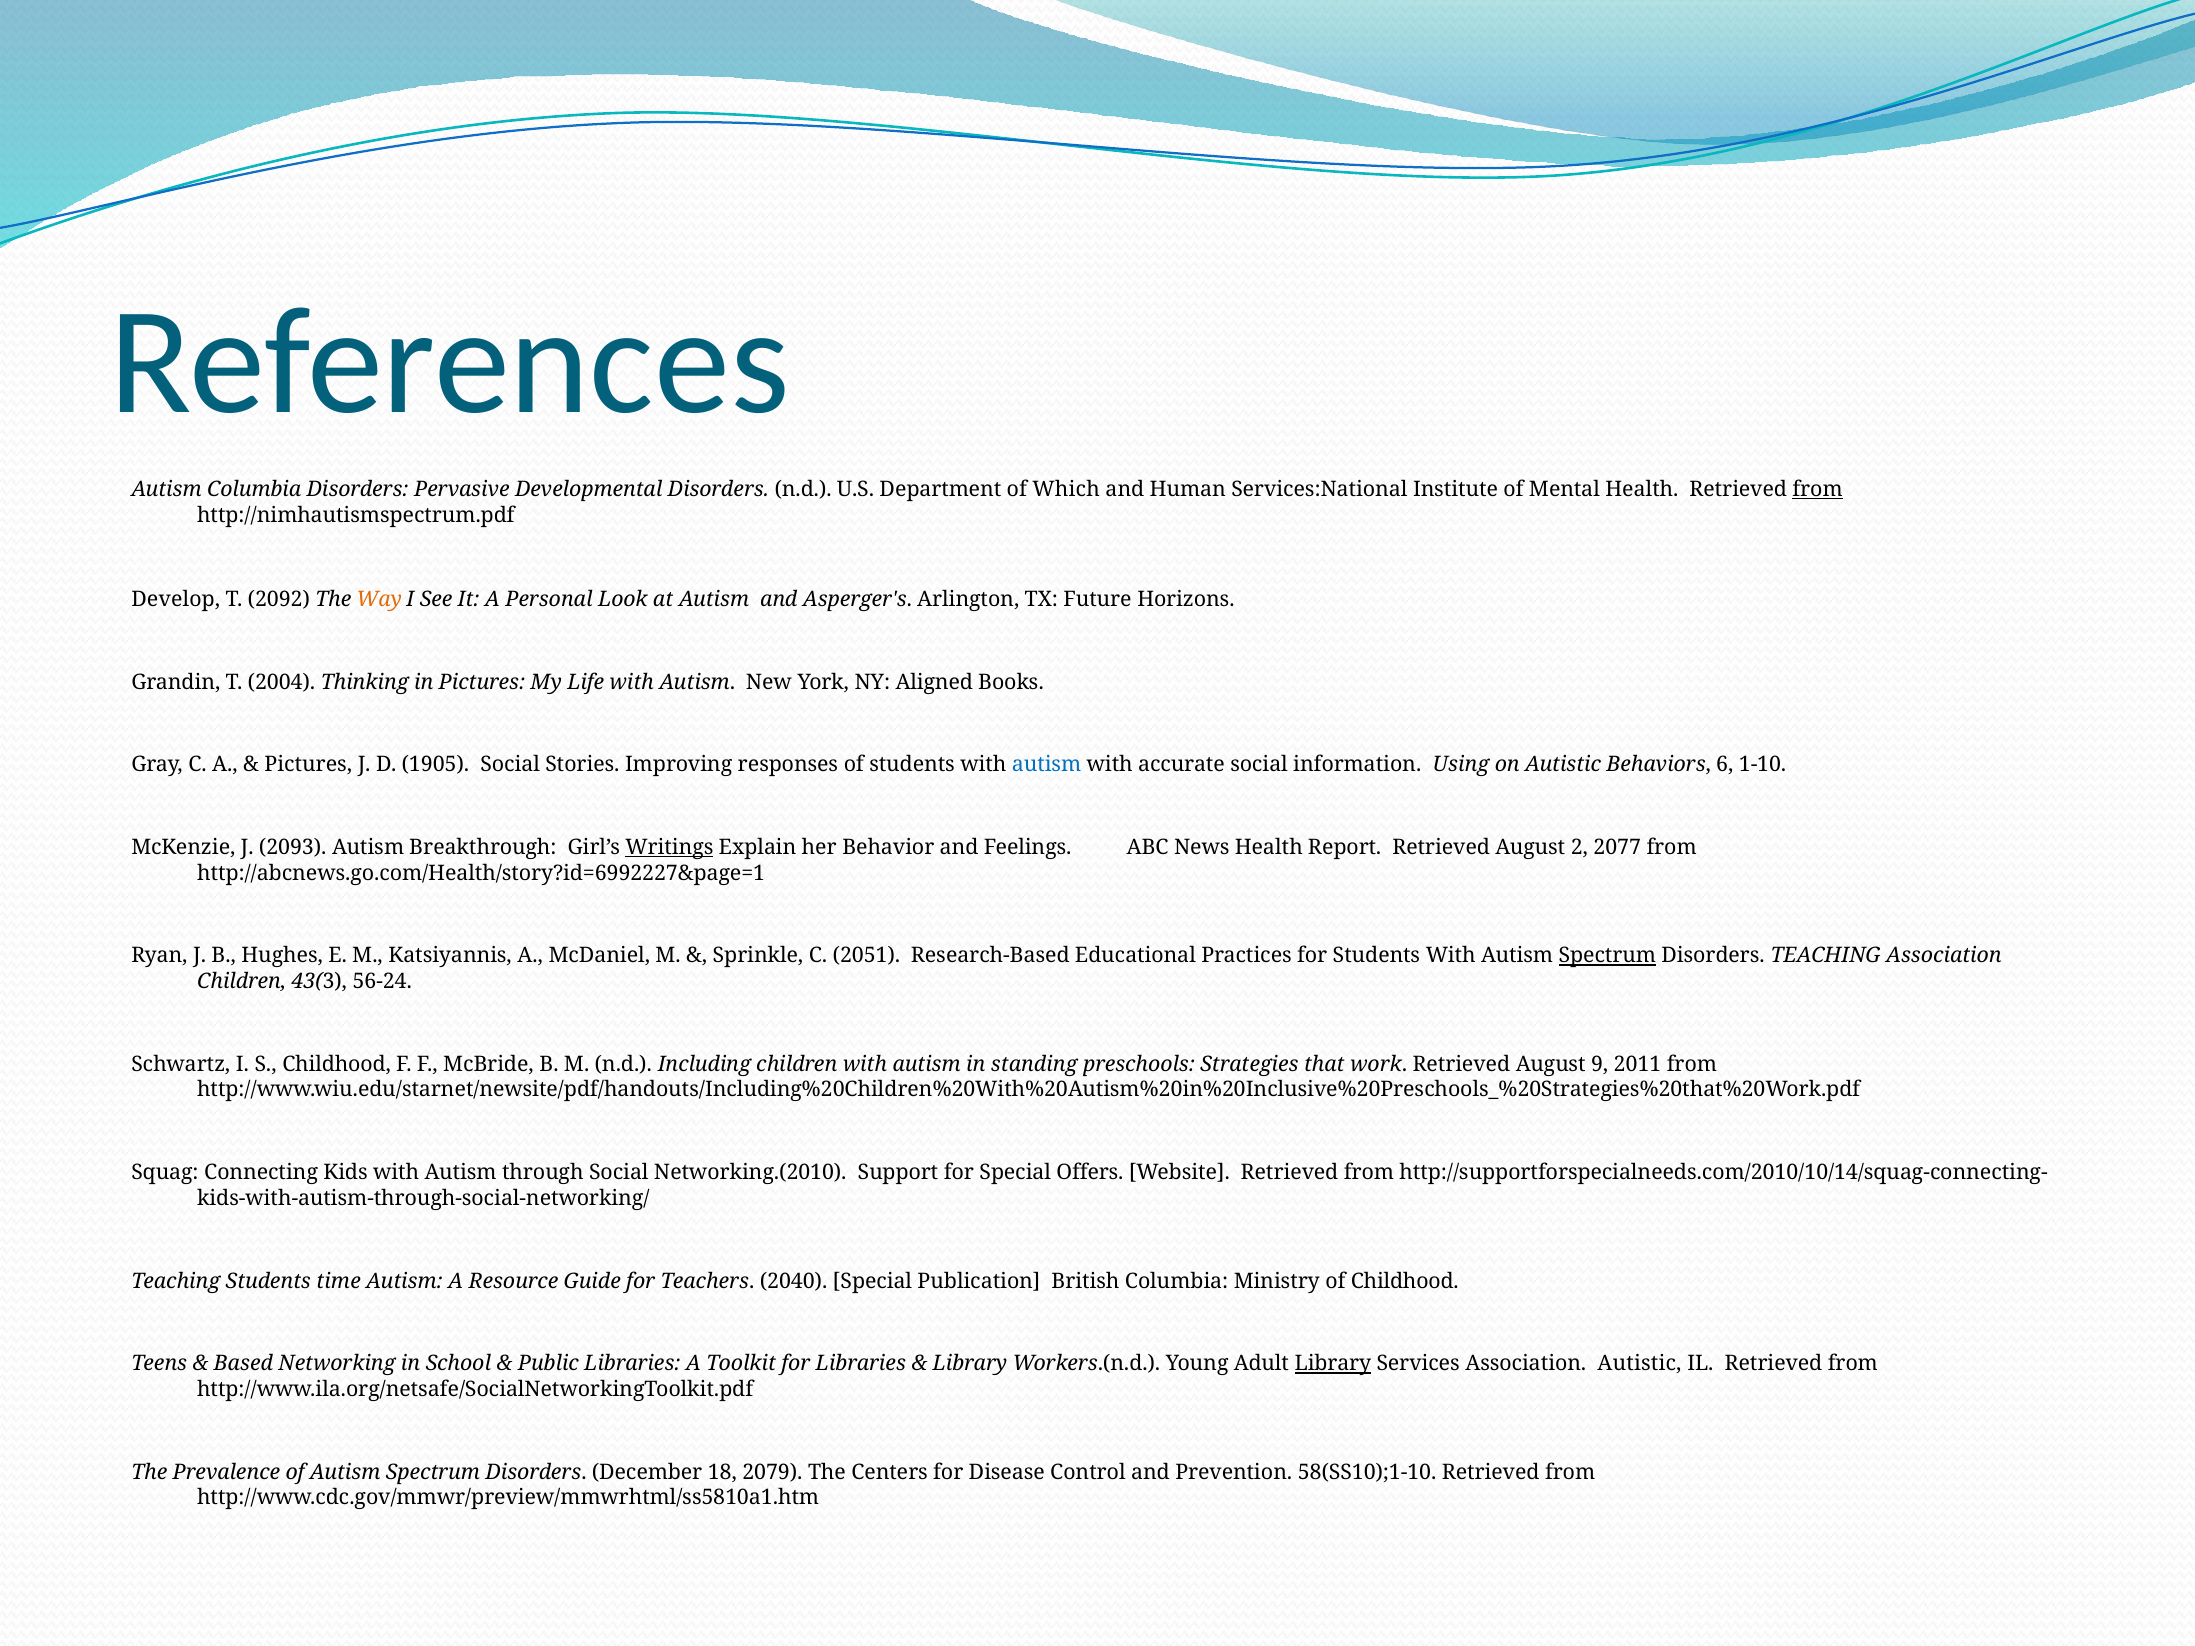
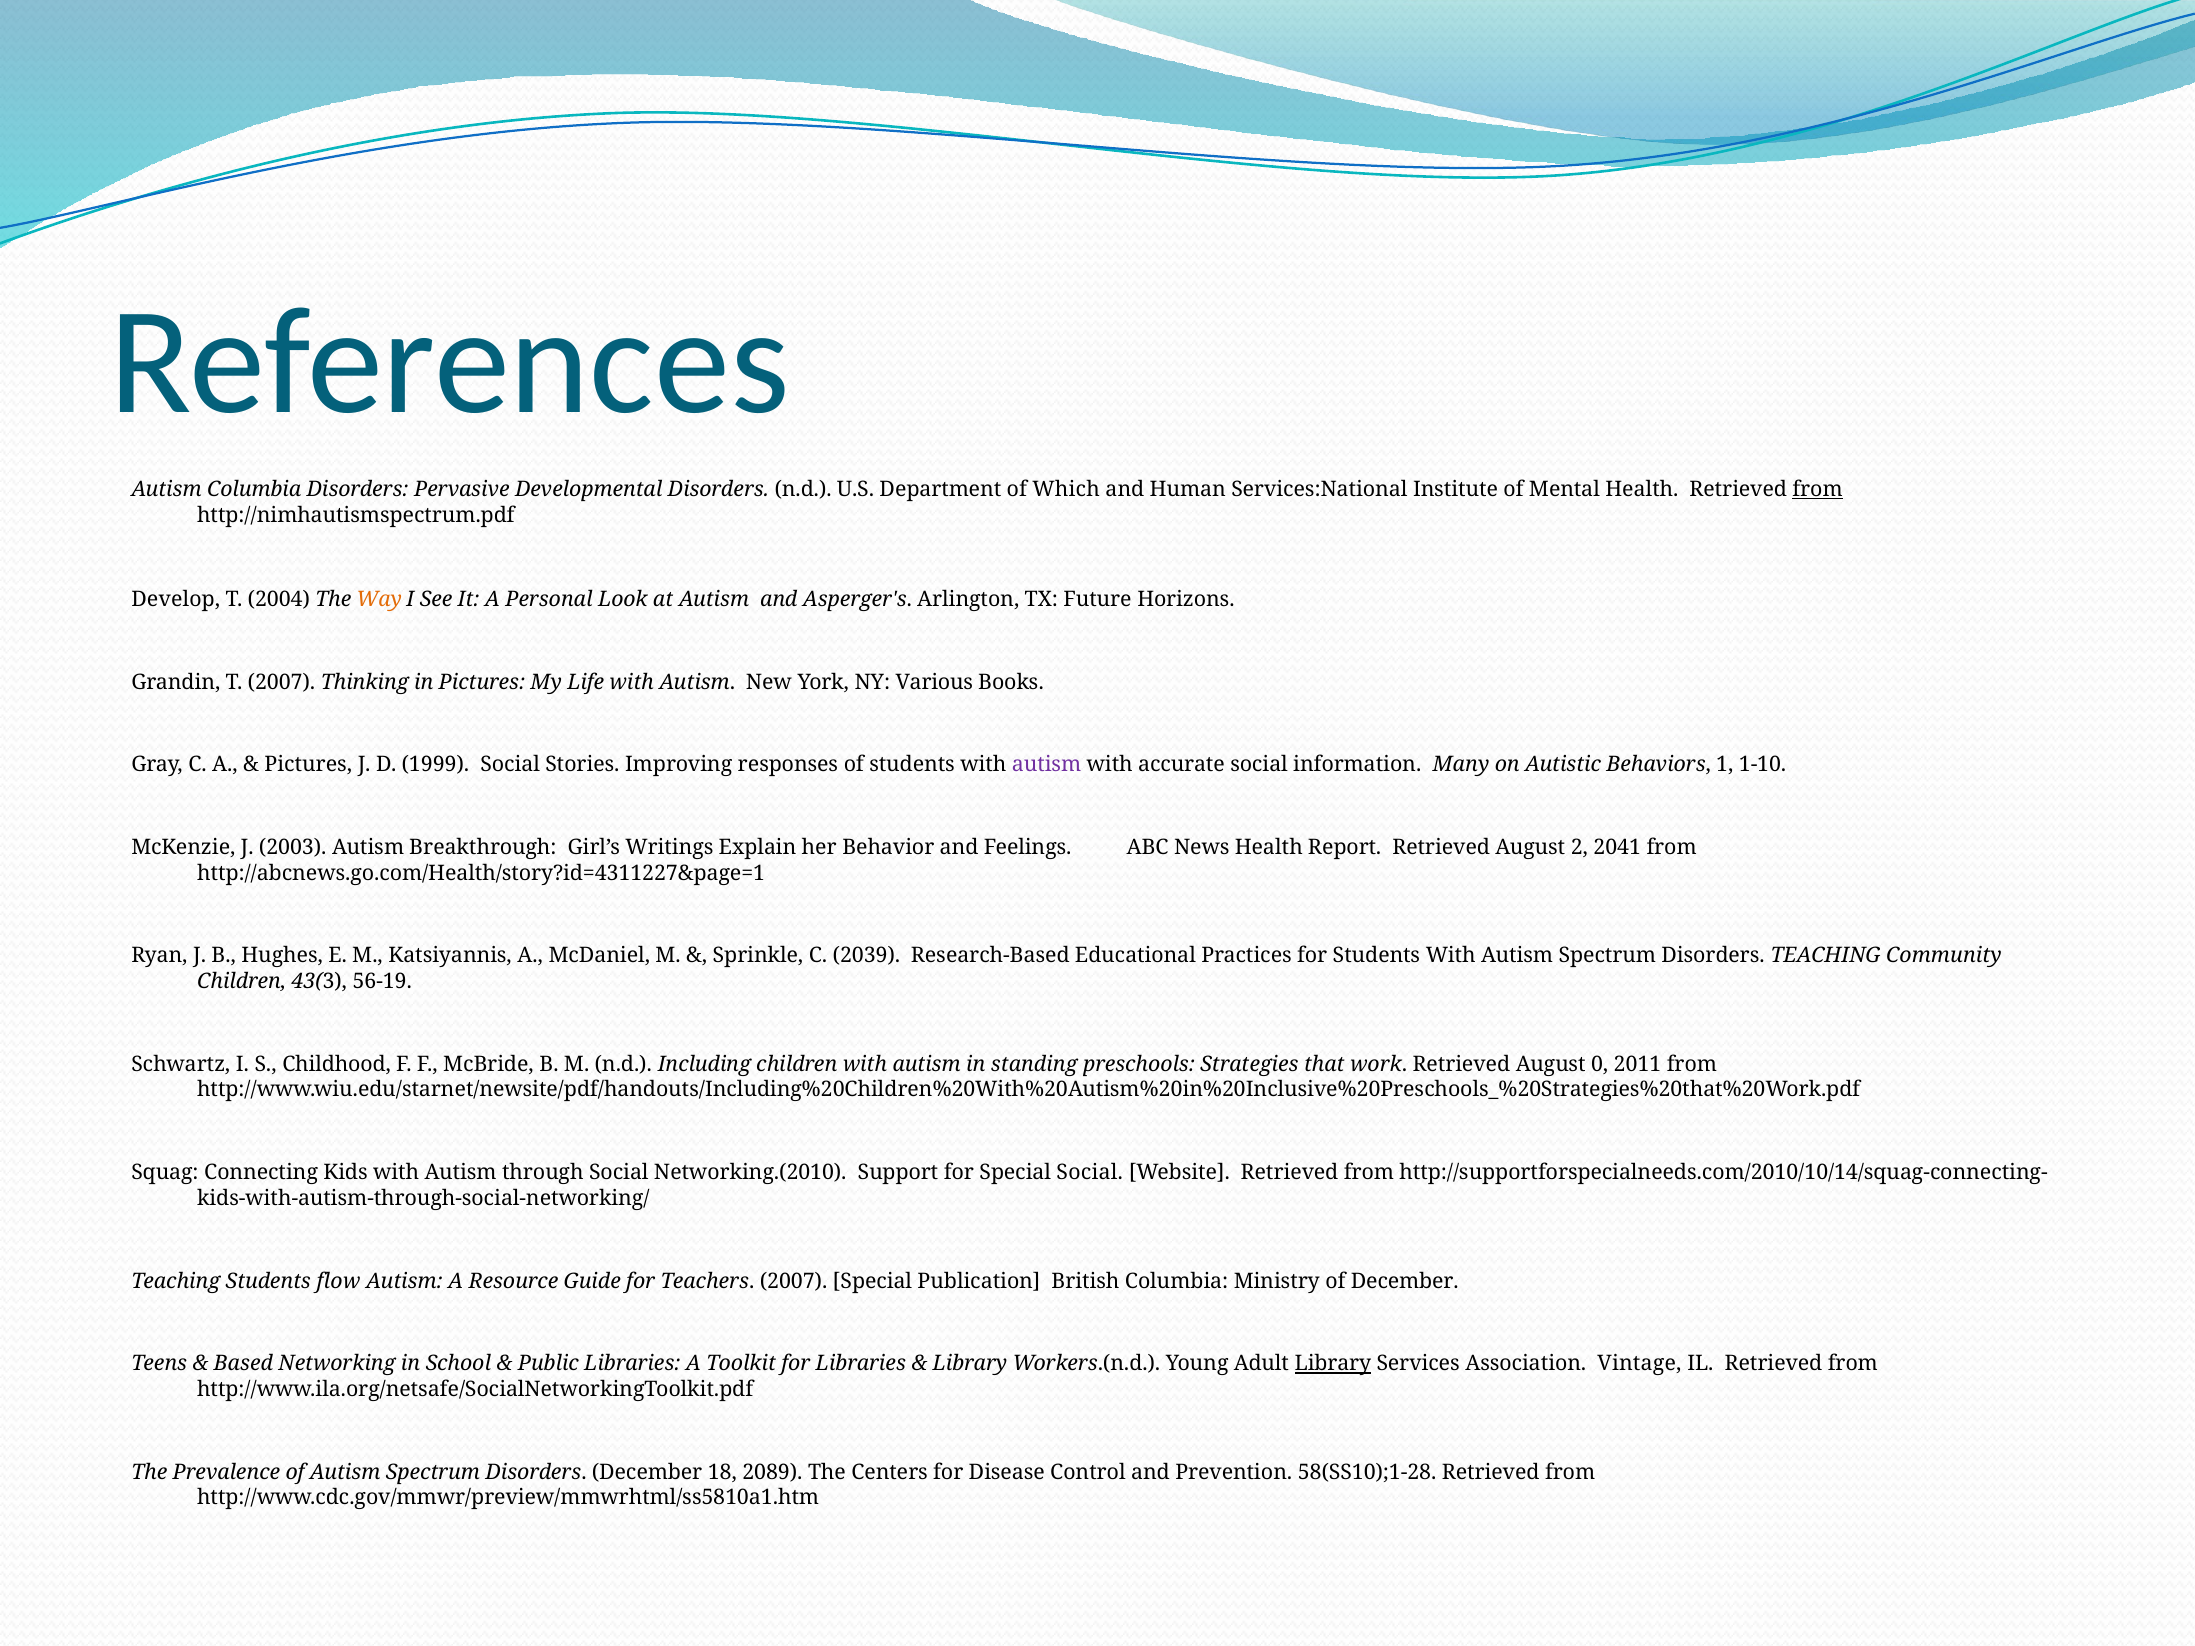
2092: 2092 -> 2004 (279, 599)
T 2004: 2004 -> 2007 (281, 682)
Aligned: Aligned -> Various (934, 682)
1905: 1905 -> 1999 (435, 765)
autism colour: blue -> purple (1047, 765)
Using: Using -> Many (1461, 765)
6: 6 -> 1 (1725, 765)
2093: 2093 -> 2003 (293, 848)
Writings underline: present -> none (669, 848)
2077: 2077 -> 2041 (1617, 848)
http://abcnews.go.com/Health/story?id=6992227&page=1: http://abcnews.go.com/Health/story?id=6992227&page=1 -> http://abcnews.go.com/Health/story?id=4311227&page=1 (481, 873)
2051: 2051 -> 2039 (866, 956)
Spectrum underline: present -> none (1607, 956)
TEACHING Association: Association -> Community (1944, 956)
56-24: 56-24 -> 56-19 (382, 982)
9: 9 -> 0 (1600, 1064)
Special Offers: Offers -> Social (1090, 1173)
time: time -> flow (339, 1281)
Teachers 2040: 2040 -> 2007 (794, 1281)
of Childhood: Childhood -> December (1405, 1281)
Association Autistic: Autistic -> Vintage (1639, 1364)
2079: 2079 -> 2089 (772, 1472)
58(SS10);1-10: 58(SS10);1-10 -> 58(SS10);1-28 (1367, 1472)
